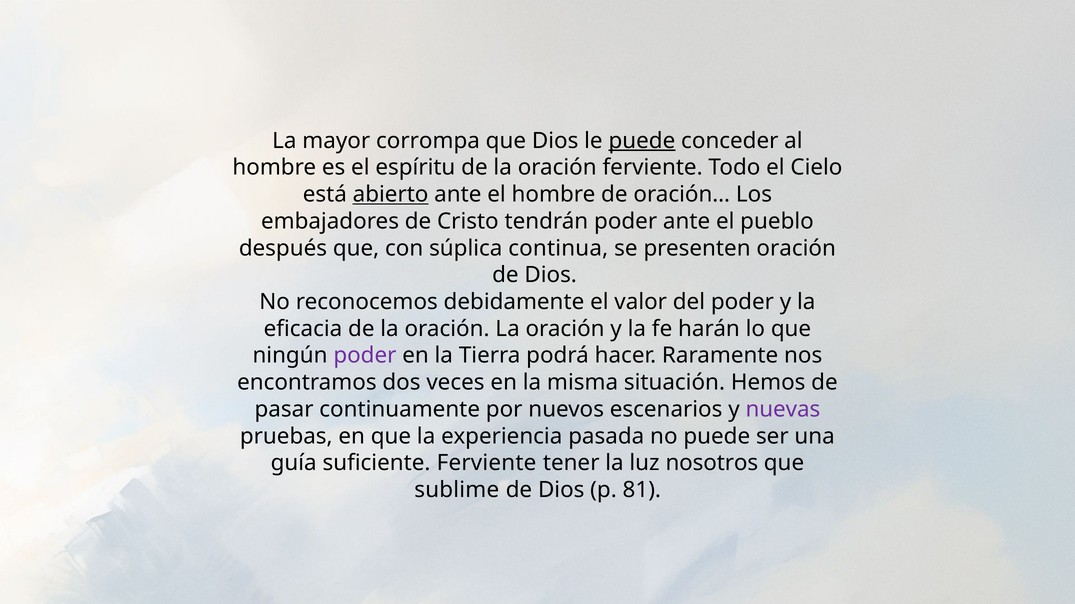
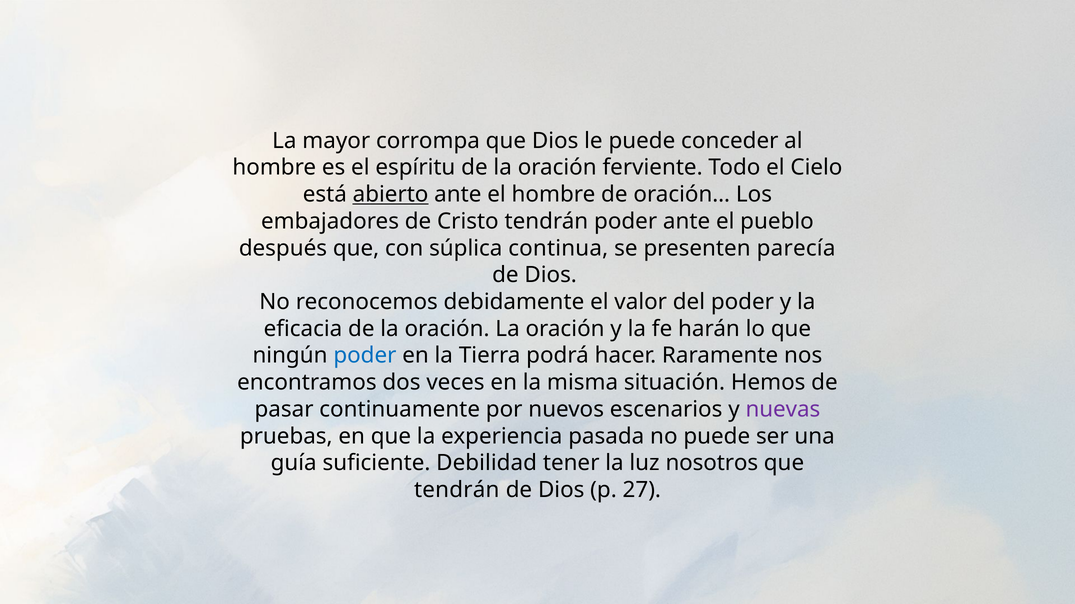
puede underline: present -> none (642, 141)
presenten oración: oración -> parecía (796, 248)
poder colour: purple -> blue (365, 356)
suficiente Ferviente: Ferviente -> Debilidad (487, 463)
sublime: sublime -> tendrán (457, 490)
81: 81 -> 27 (642, 490)
